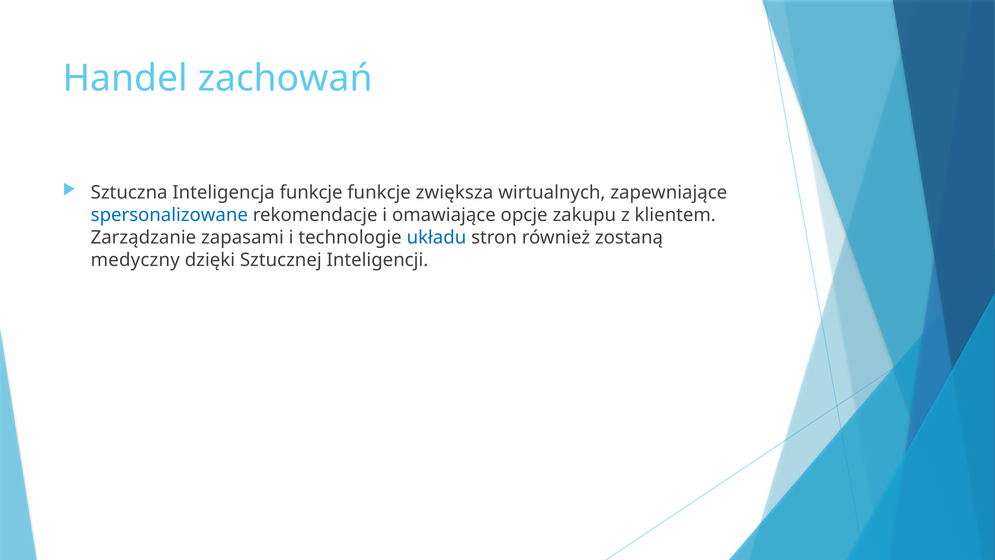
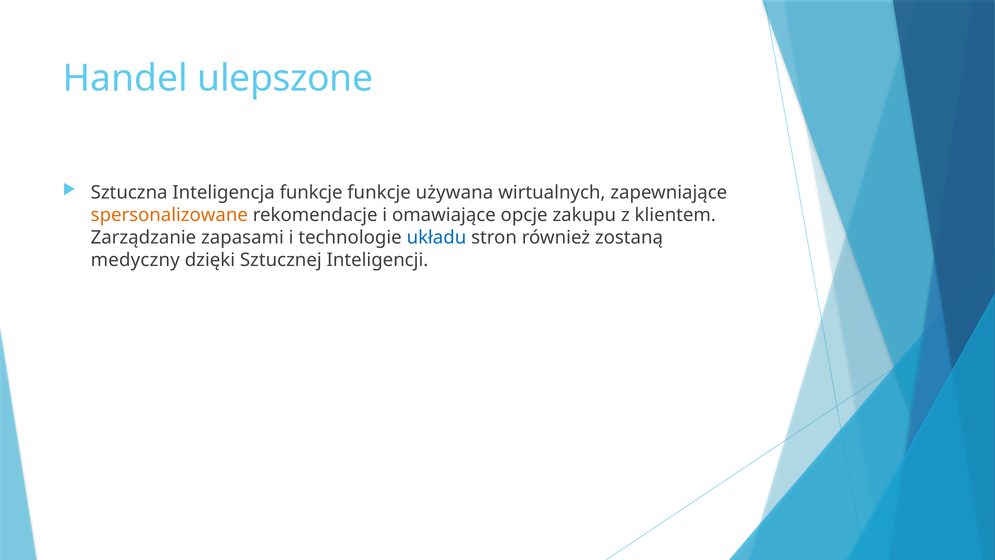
zachowań: zachowań -> ulepszone (285, 78)
zwiększa: zwiększa -> używana (455, 193)
spersonalizowane colour: blue -> orange (169, 215)
